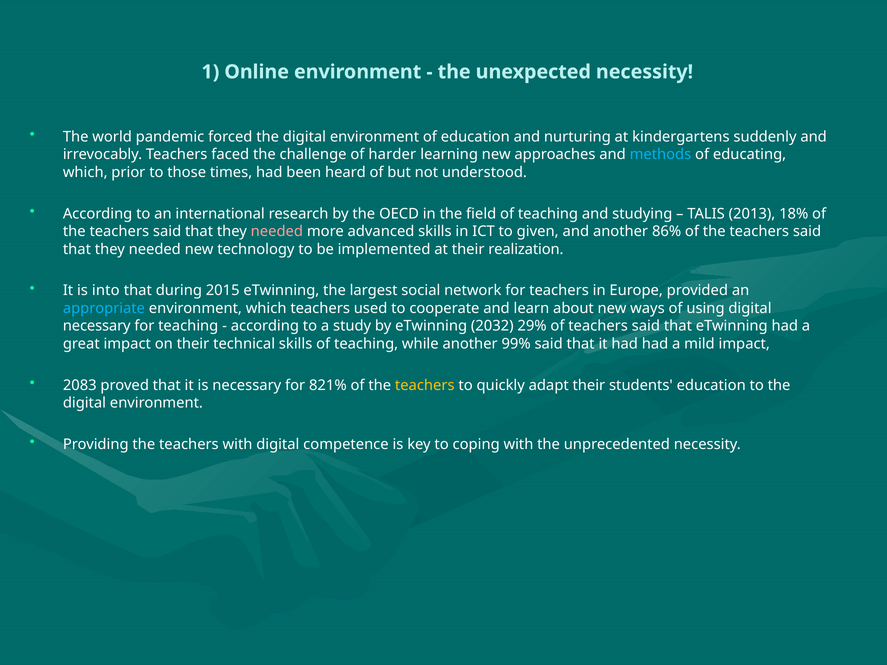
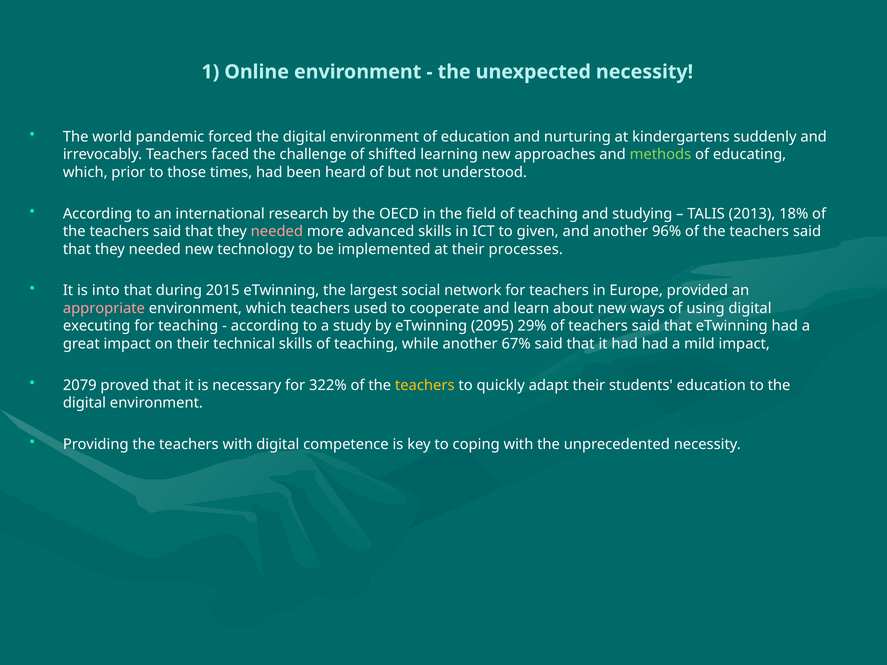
harder: harder -> shifted (392, 155)
methods colour: light blue -> light green (660, 155)
86%: 86% -> 96% (667, 232)
realization: realization -> processes (526, 249)
appropriate colour: light blue -> pink (104, 308)
necessary: necessary -> executing (97, 326)
2032: 2032 -> 2095 (492, 326)
99%: 99% -> 67% (516, 344)
2083: 2083 -> 2079 (80, 385)
821%: 821% -> 322% (328, 385)
